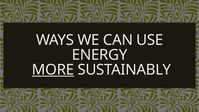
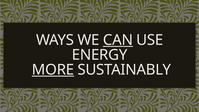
CAN underline: none -> present (118, 40)
